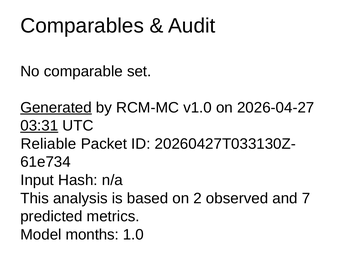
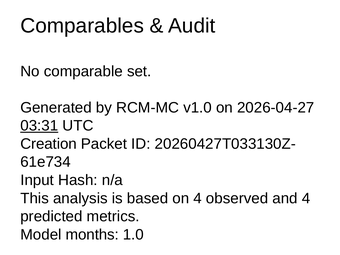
Generated underline: present -> none (56, 108)
Reliable: Reliable -> Creation (49, 144)
on 2: 2 -> 4 (198, 198)
and 7: 7 -> 4 (306, 198)
